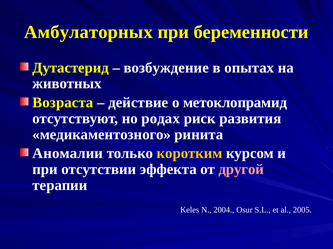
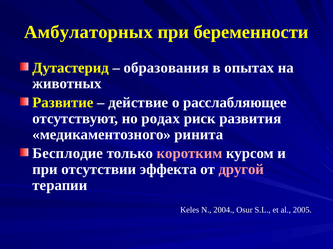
возбуждение: возбуждение -> образования (166, 68)
Возраста: Возраста -> Развитие (63, 103)
метоклопрамид: метоклопрамид -> расслабляющее (235, 103)
Аномалии: Аномалии -> Бесплодие (68, 154)
коротким colour: yellow -> pink (190, 154)
